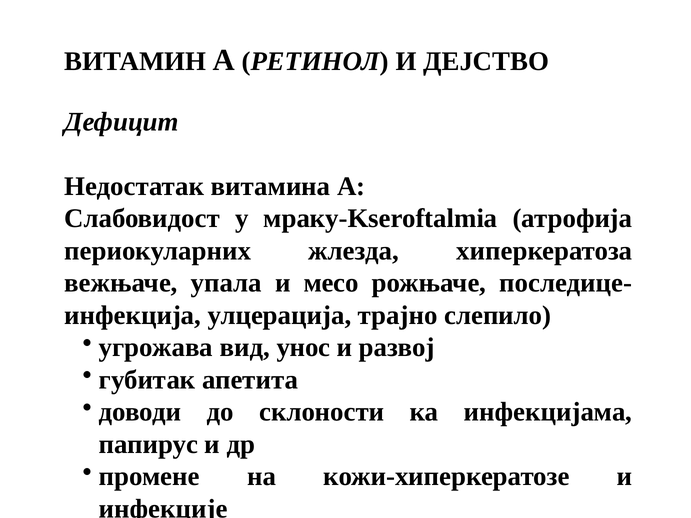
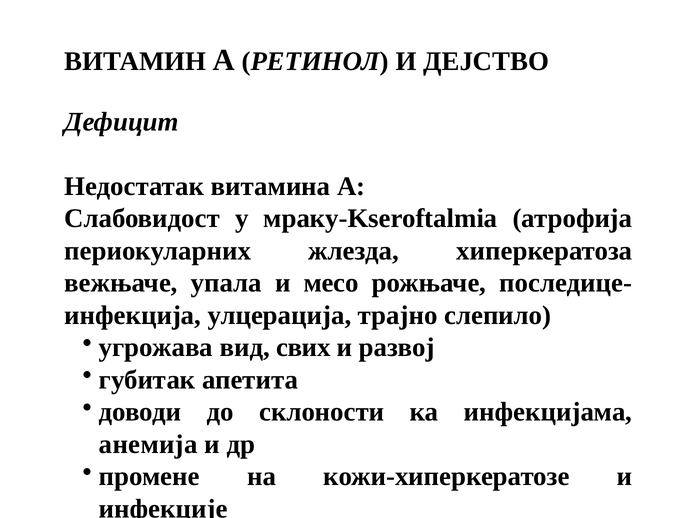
унос: унос -> свих (303, 348)
папирус: папирус -> анемија (148, 445)
